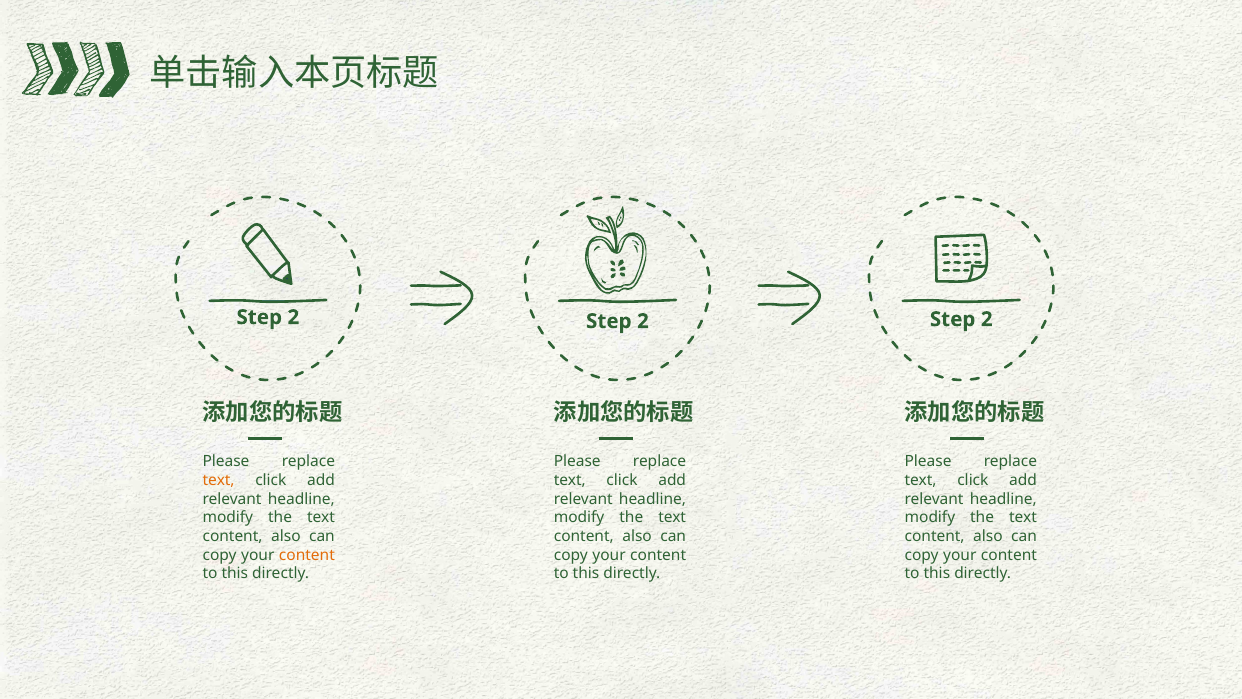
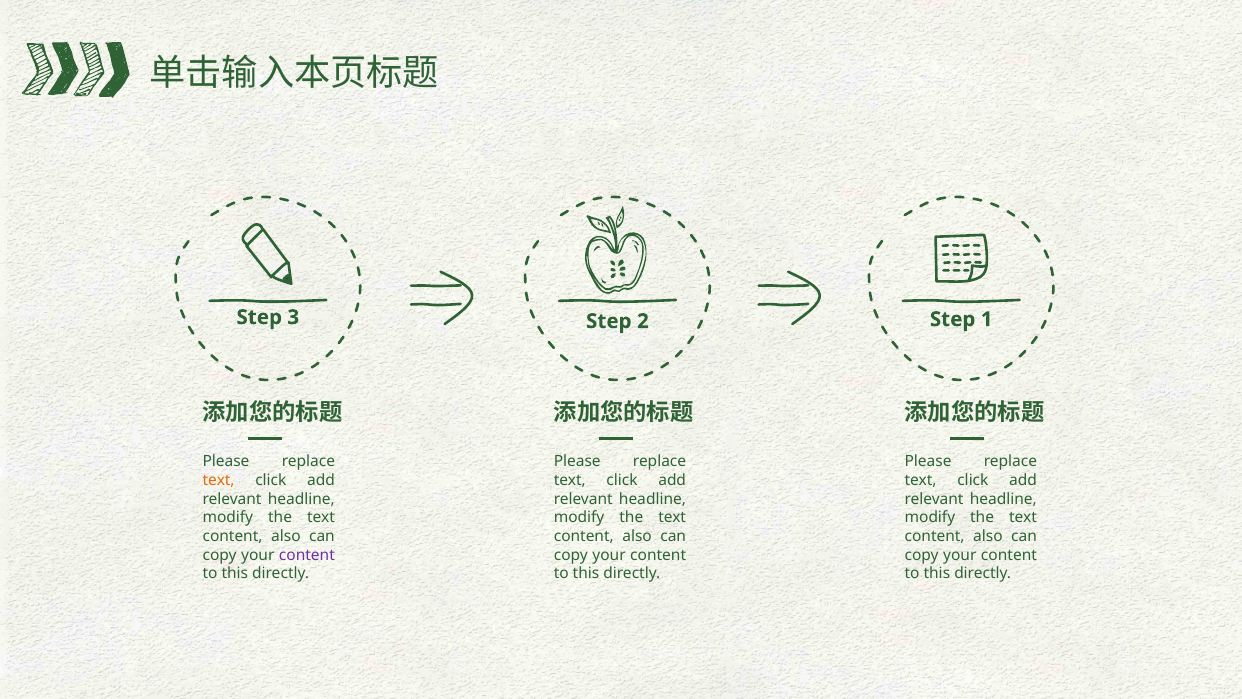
2: 2 -> 3 (293, 317)
2: 2 -> 1 (987, 319)
content colour: orange -> purple (307, 555)
